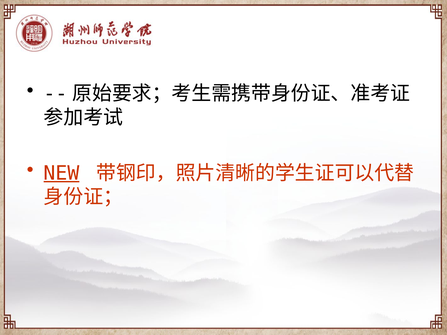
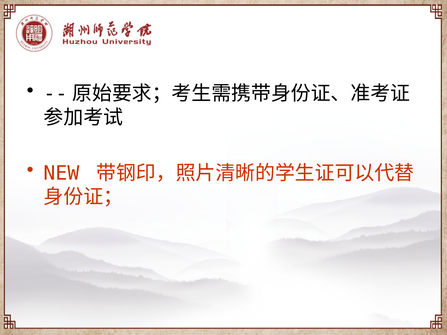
NEW underline: present -> none (62, 173)
